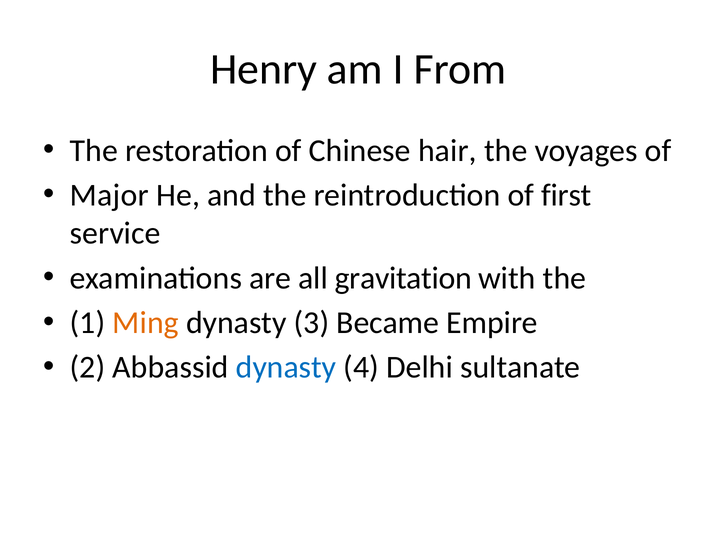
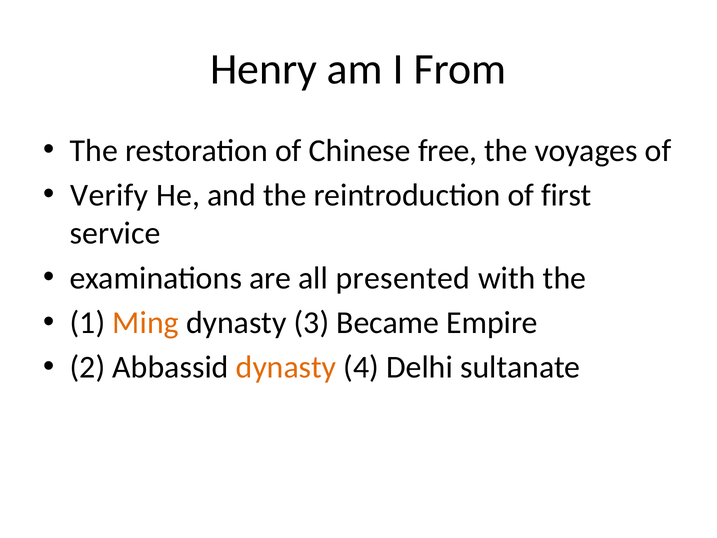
hair: hair -> free (448, 150)
Major: Major -> Verify (109, 195)
gravitation: gravitation -> presented (403, 278)
dynasty colour: blue -> orange (286, 367)
